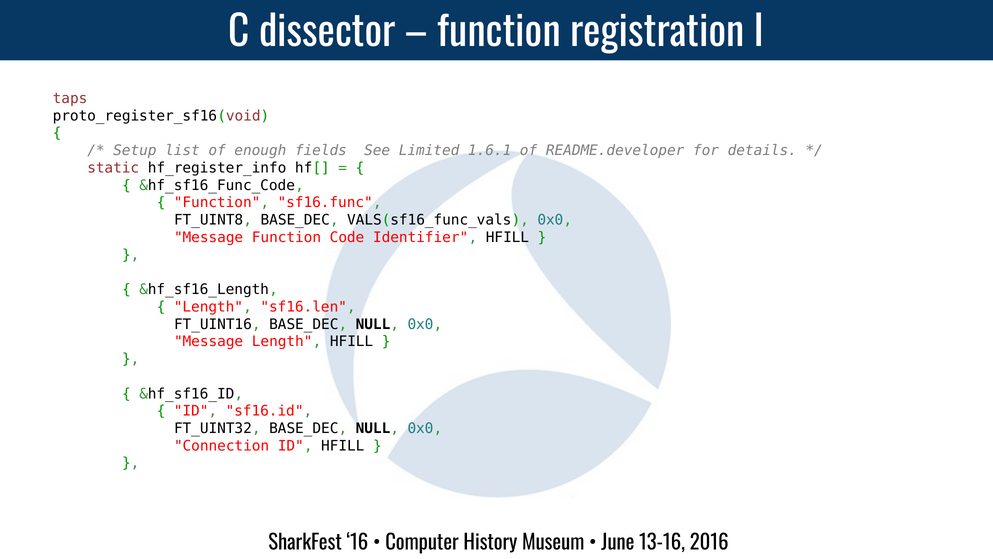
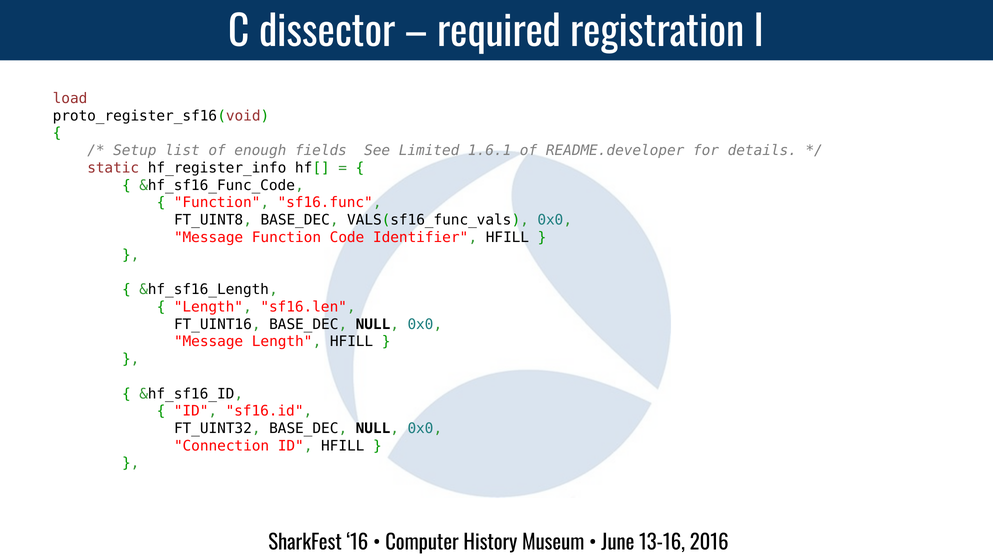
function: function -> required (499, 33)
taps: taps -> load (70, 98)
